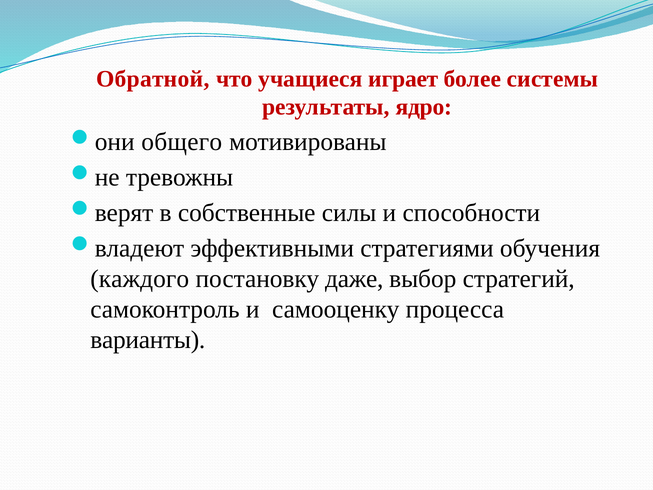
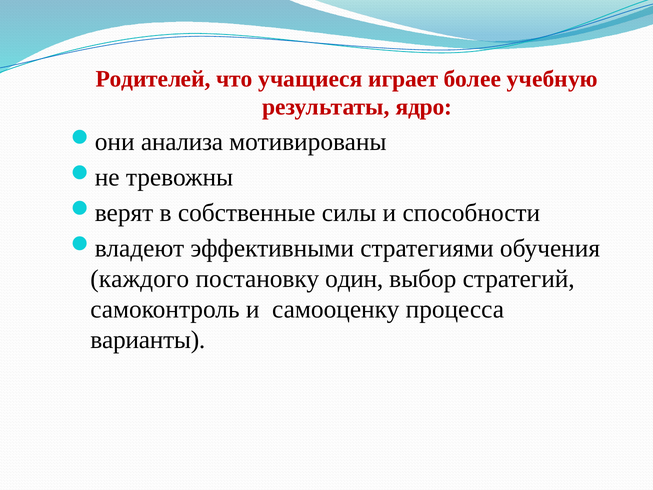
Обратной: Обратной -> Родителей (153, 79)
системы: системы -> учебную (552, 79)
общего: общего -> анализа (182, 142)
даже: даже -> один (354, 279)
